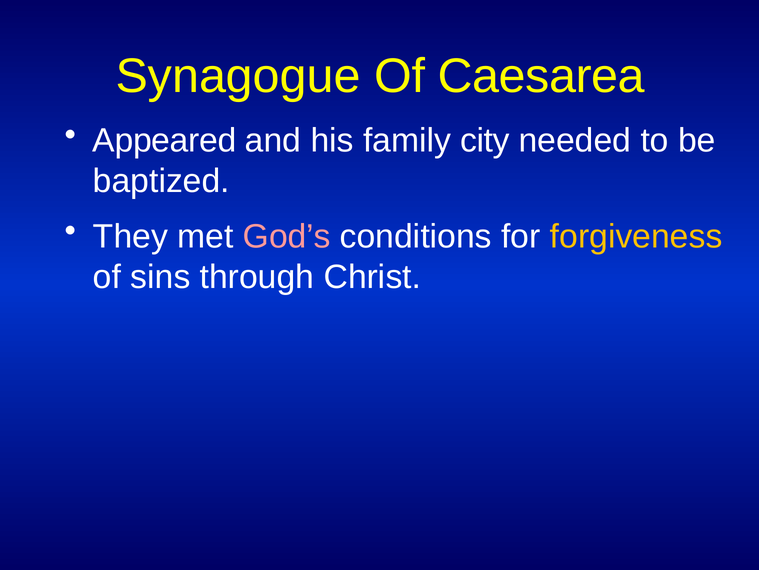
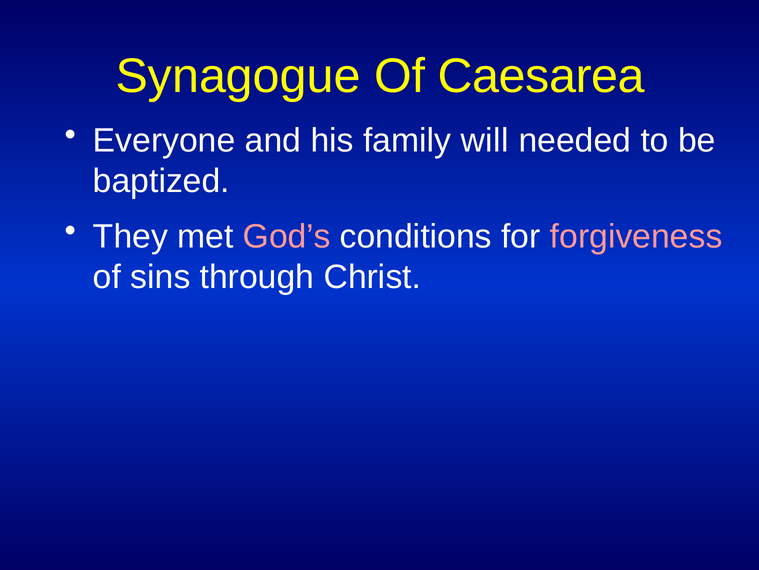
Appeared: Appeared -> Everyone (164, 140)
city: city -> will (485, 140)
forgiveness colour: yellow -> pink (636, 236)
